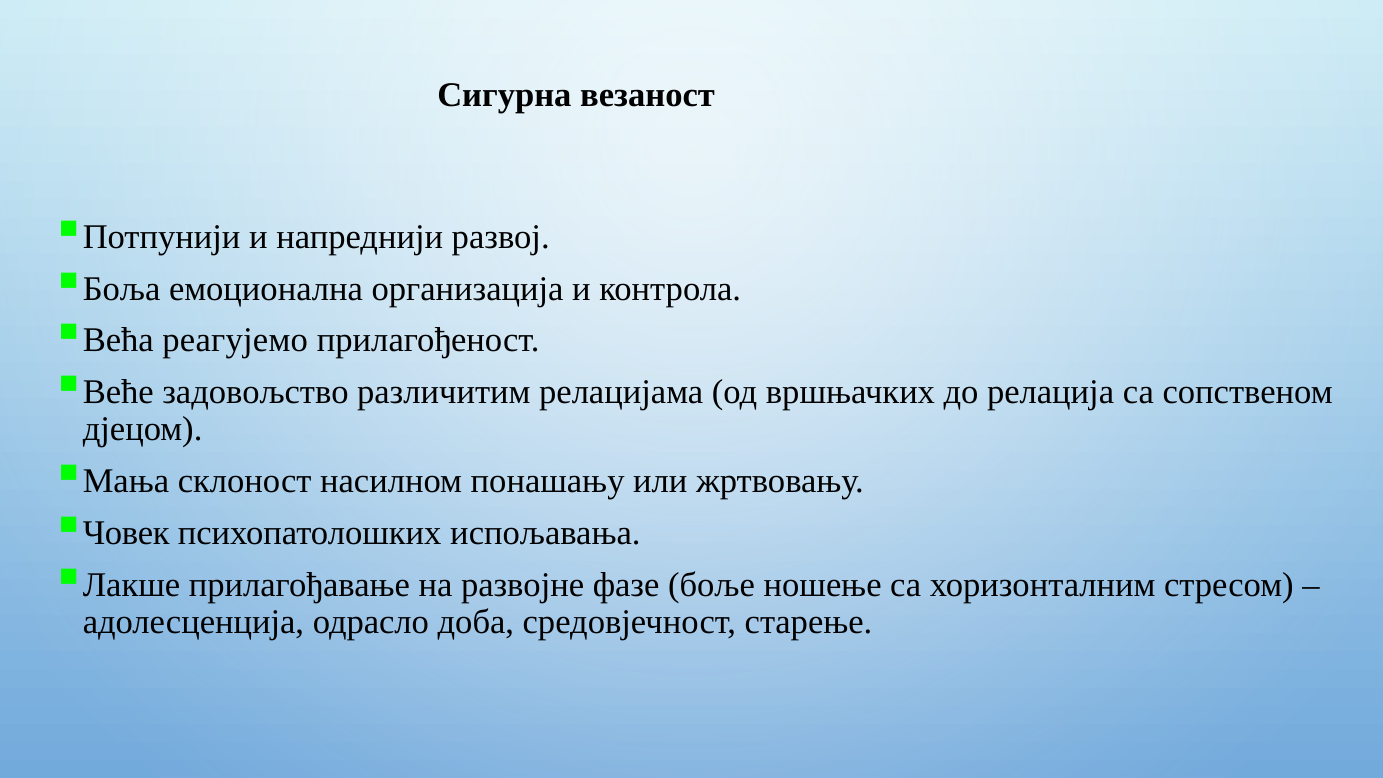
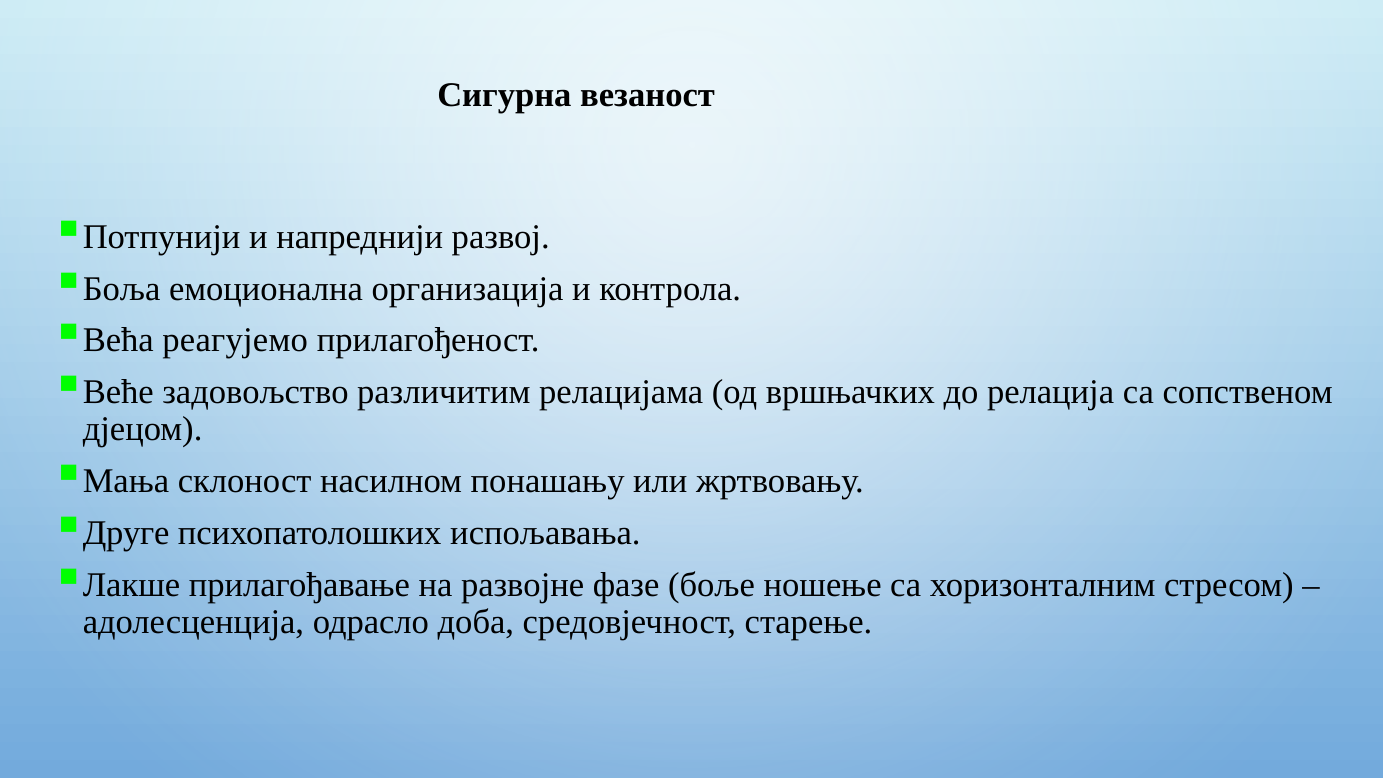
Човек: Човек -> Друге (126, 533)
